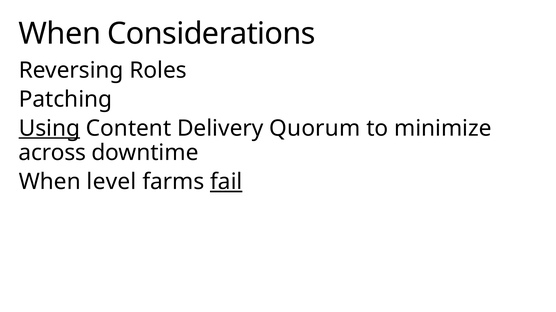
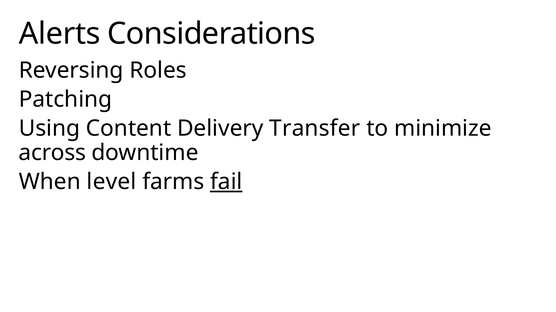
When: When -> Alerts (60, 34)
Using underline: present -> none (49, 129)
Quorum: Quorum -> Transfer (315, 129)
